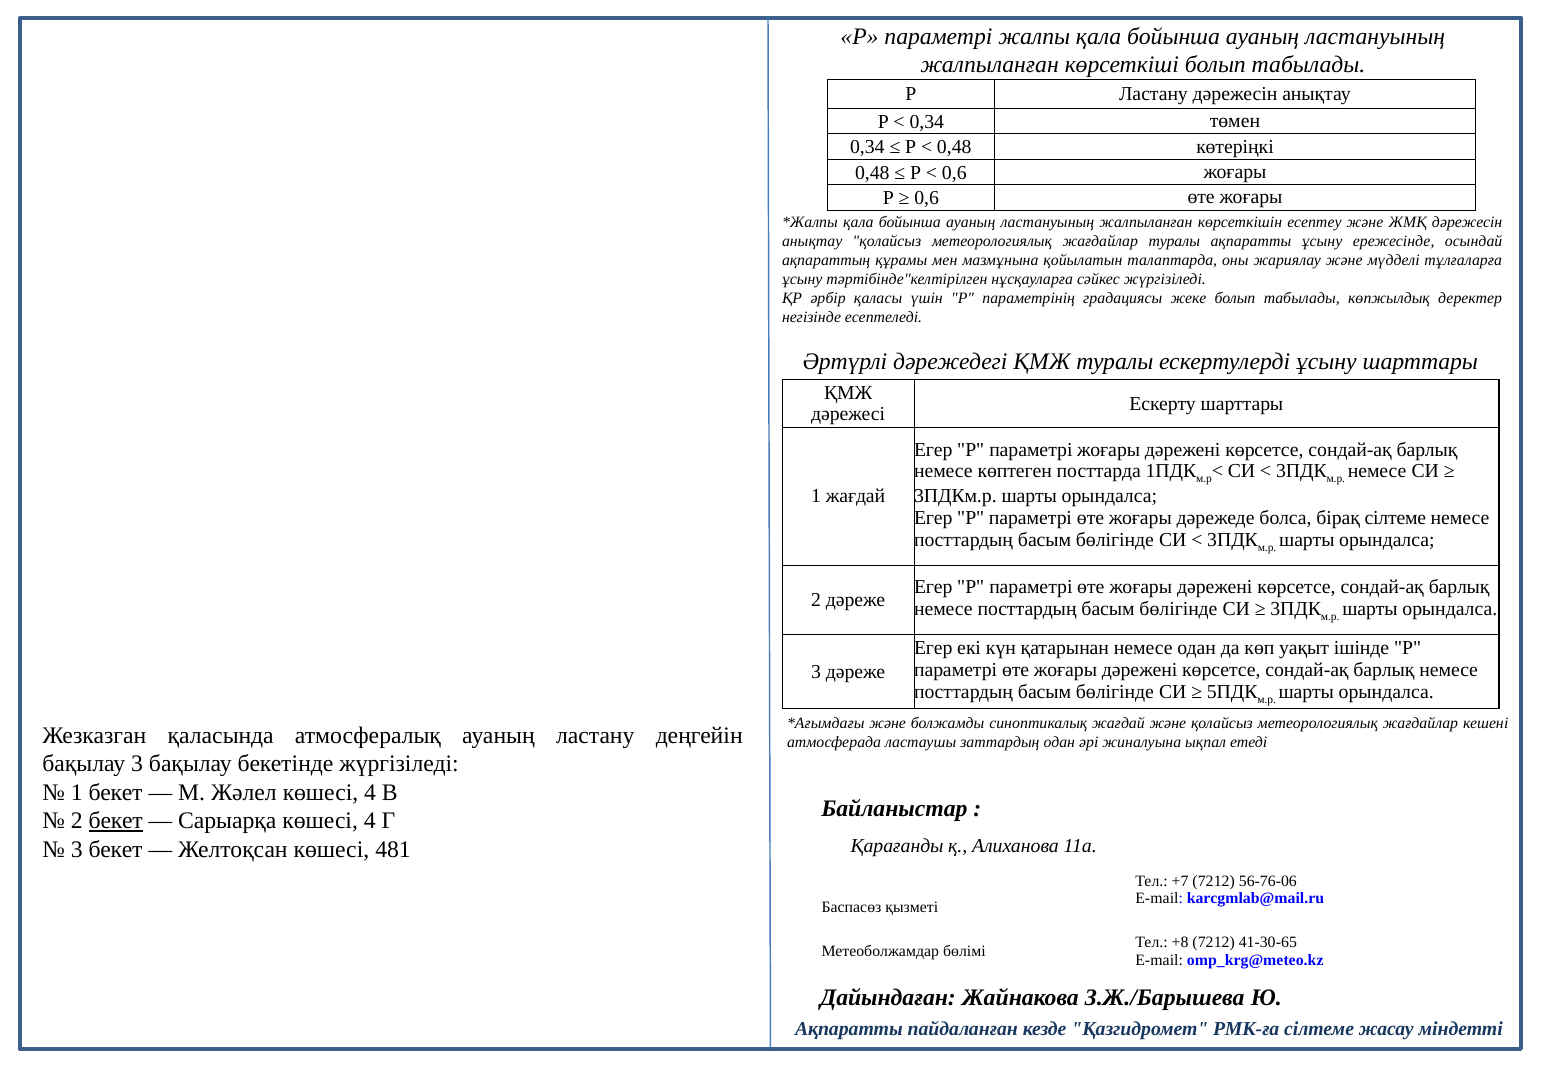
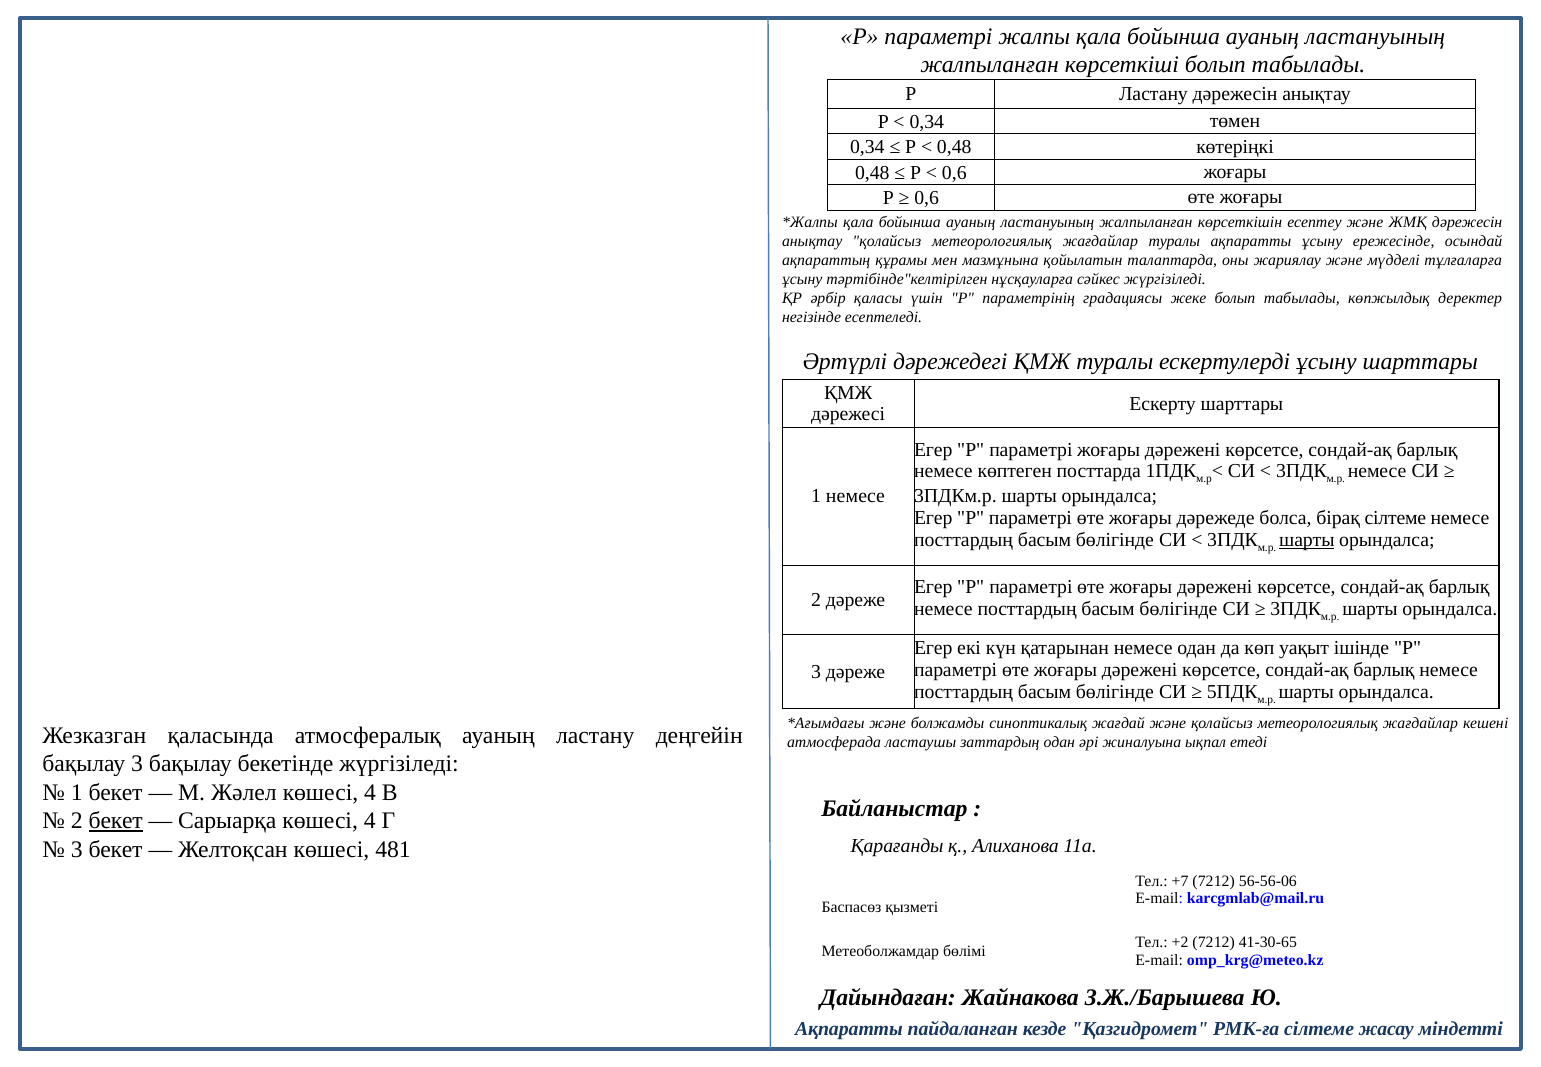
1 жағдай: жағдай -> немесе (855, 496)
шарты underline: none -> present (1307, 540)
56-76-06: 56-76-06 -> 56-56-06 (1268, 881)
+8: +8 -> +2 (1180, 942)
